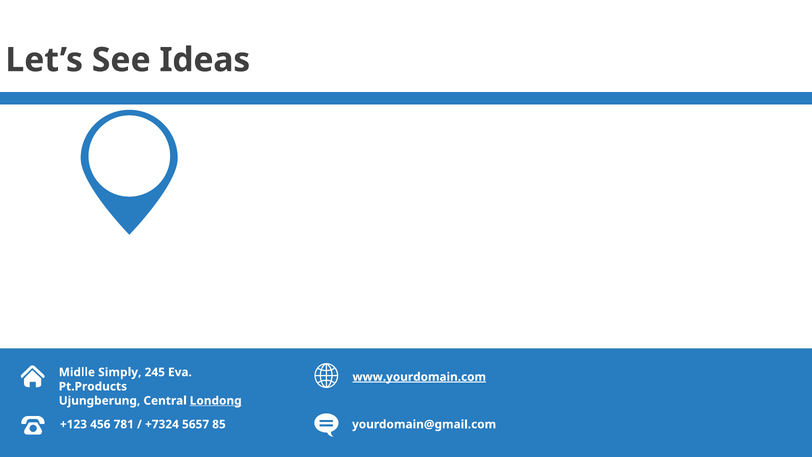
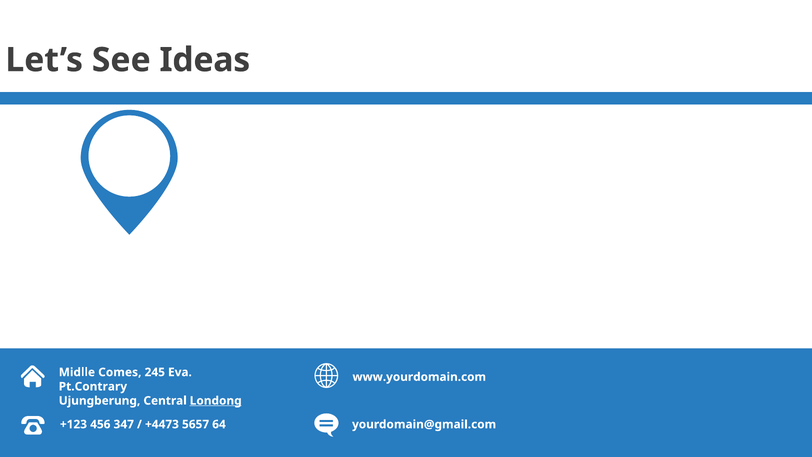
Simply: Simply -> Comes (120, 372)
www.yourdomain.com underline: present -> none (419, 377)
Pt.Products: Pt.Products -> Pt.Contrary (93, 386)
781: 781 -> 347 (124, 424)
+7324: +7324 -> +4473 (162, 424)
85: 85 -> 64 (219, 424)
